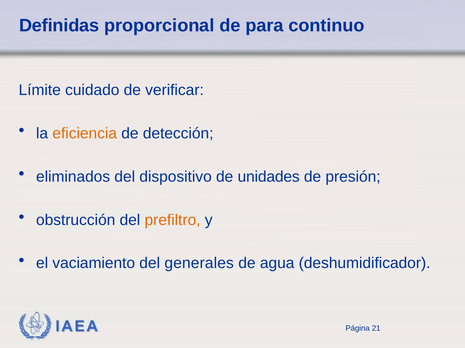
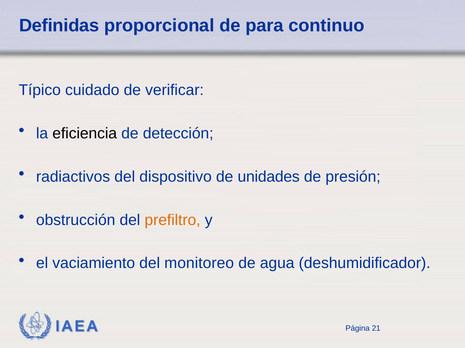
Límite: Límite -> Típico (40, 90)
eficiencia colour: orange -> black (85, 134)
eliminados: eliminados -> radiactivos (73, 177)
generales: generales -> monitoreo (199, 264)
